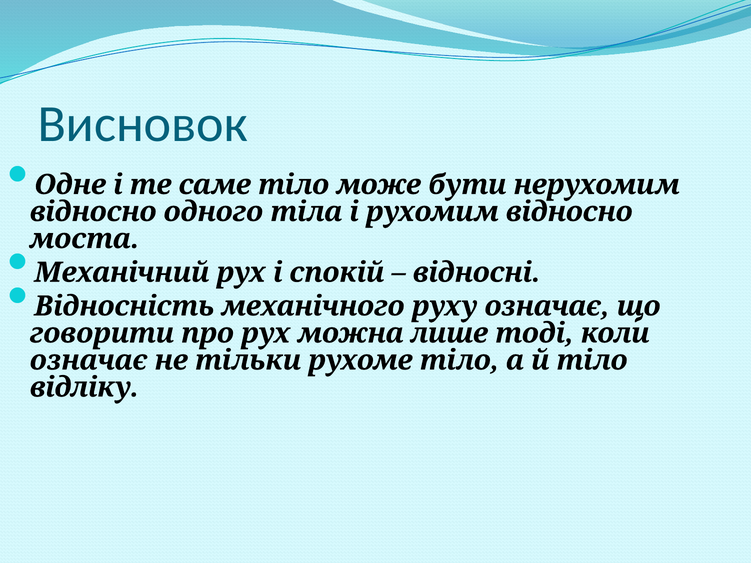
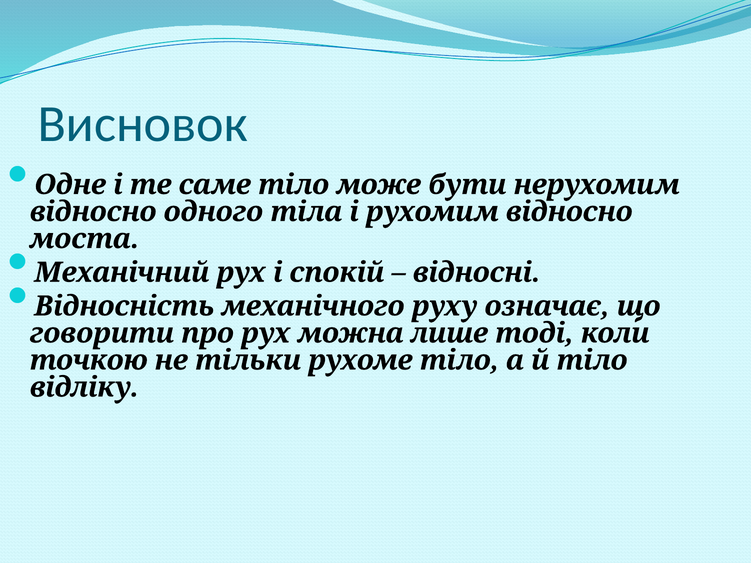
означає: означає -> точкою (89, 360)
